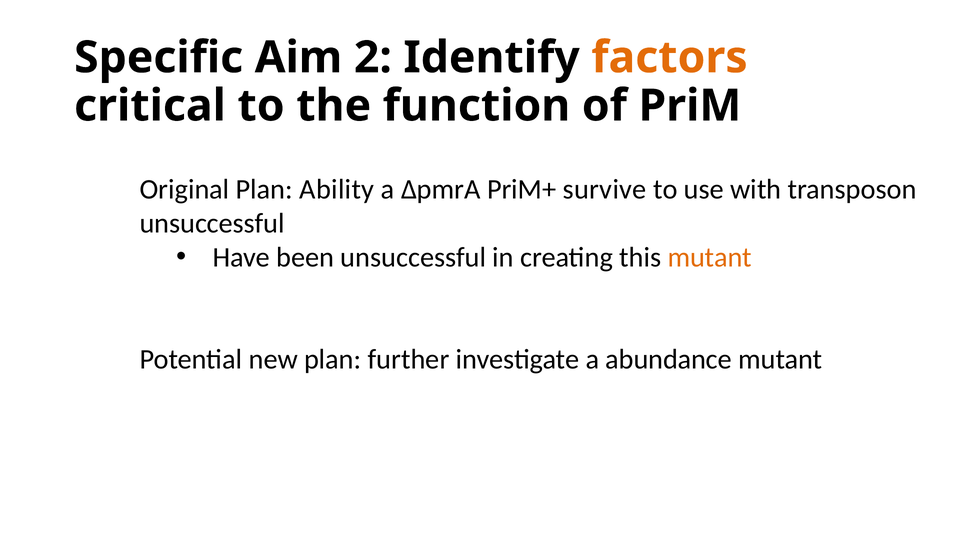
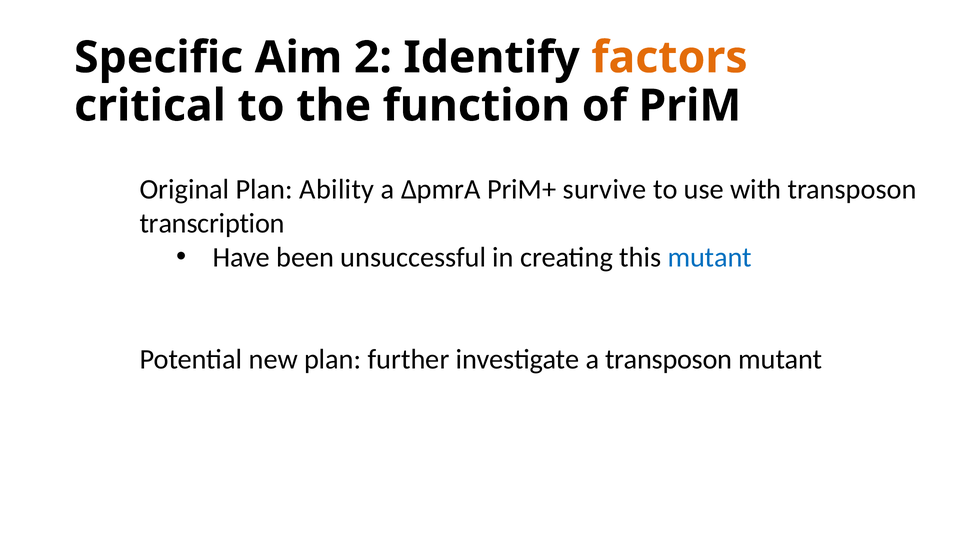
unsuccessful: unsuccessful -> transcription (212, 223)
mutant colour: orange -> blue (710, 257)
a abundance: abundance -> transposon (669, 359)
